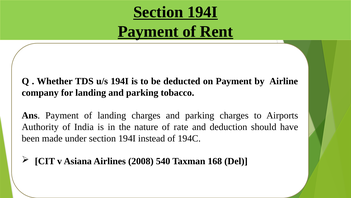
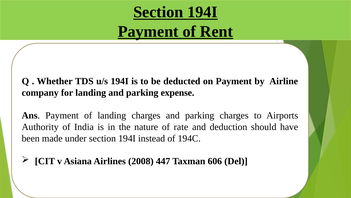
tobacco: tobacco -> expense (178, 92)
540: 540 -> 447 (163, 161)
168: 168 -> 606 (215, 161)
